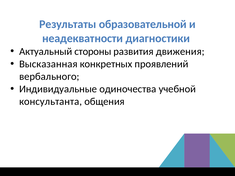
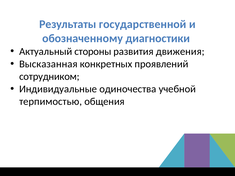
образовательной: образовательной -> государственной (143, 24)
неадекватности: неадекватности -> обозначенному (83, 38)
вербального: вербального -> сотрудником (49, 77)
консультанта: консультанта -> терпимостью (51, 102)
